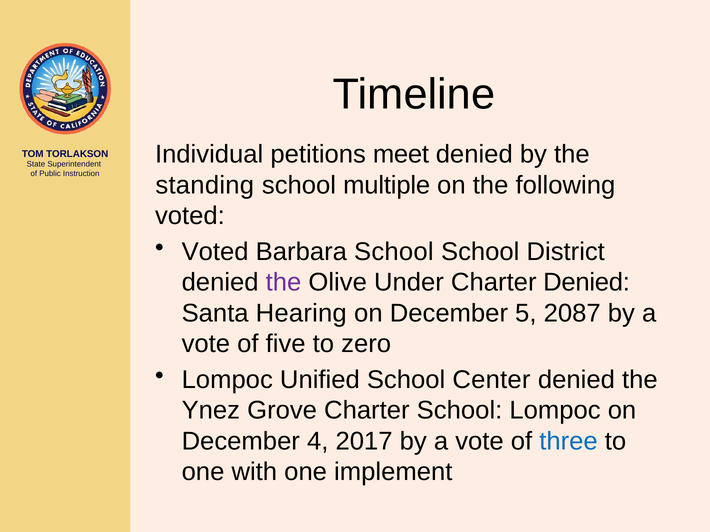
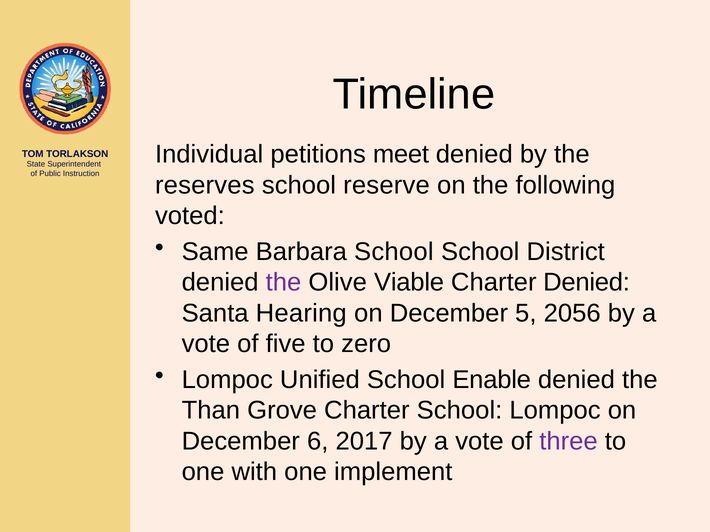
standing: standing -> reserves (205, 185)
multiple: multiple -> reserve (387, 185)
Voted: Voted -> Same (215, 252)
Under: Under -> Viable (409, 283)
2087: 2087 -> 2056 (572, 314)
Center: Center -> Enable (492, 380)
Ynez: Ynez -> Than (211, 411)
4: 4 -> 6 (318, 442)
three colour: blue -> purple (569, 442)
